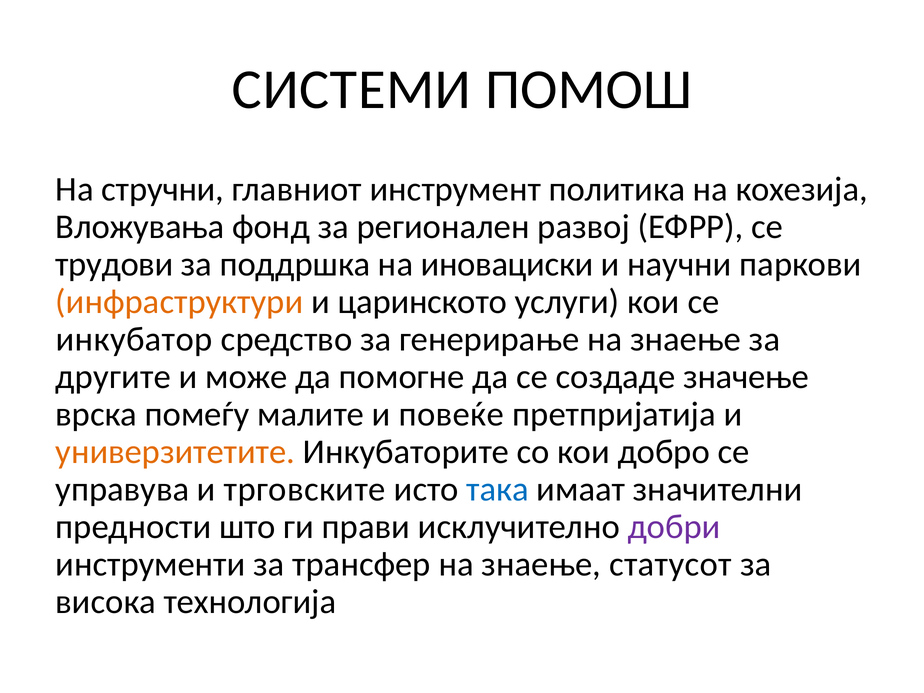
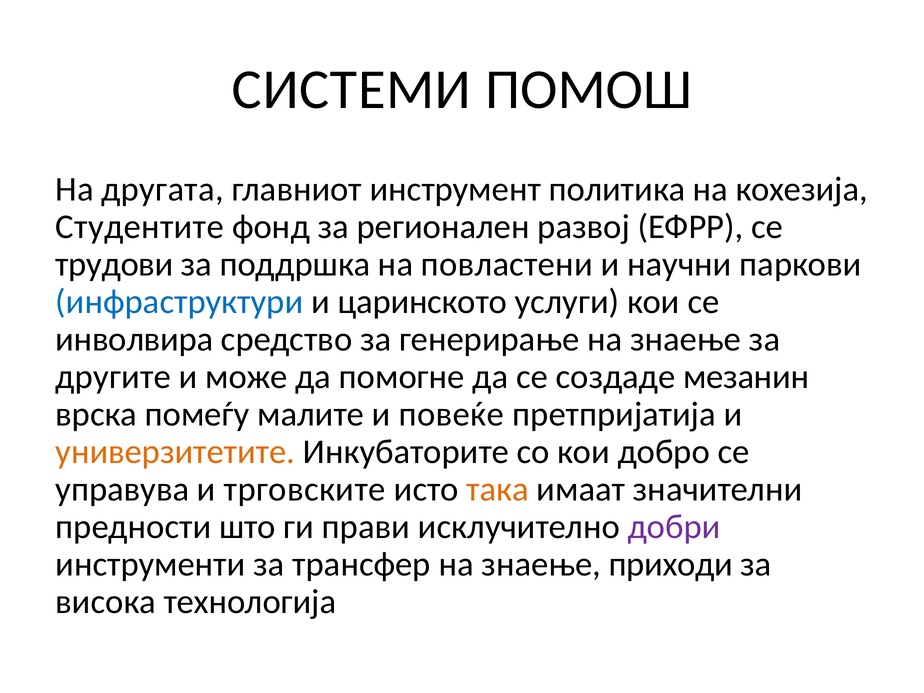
стручни: стручни -> другата (163, 190)
Вложувања: Вложувања -> Студентите (140, 227)
иновациски: иновациски -> повластени (507, 264)
инфраструктури colour: orange -> blue (179, 302)
инкубатор: инкубатор -> инволвира (134, 339)
значење: значење -> мезанин (746, 377)
така colour: blue -> orange (498, 489)
статусот: статусот -> приходи (671, 564)
